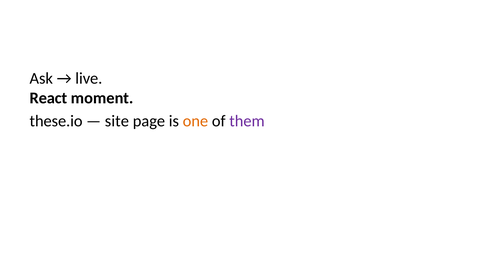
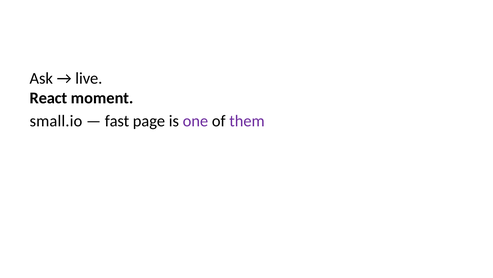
these.io: these.io -> small.io (56, 121)
site: site -> fast (117, 121)
one colour: orange -> purple (195, 121)
